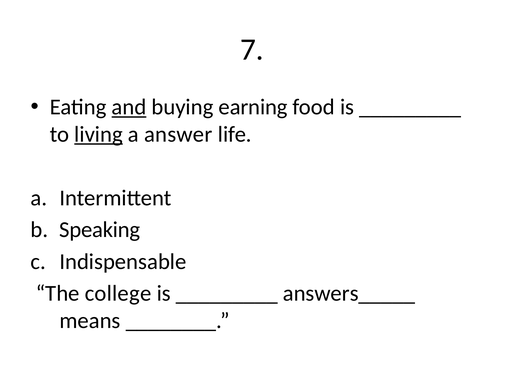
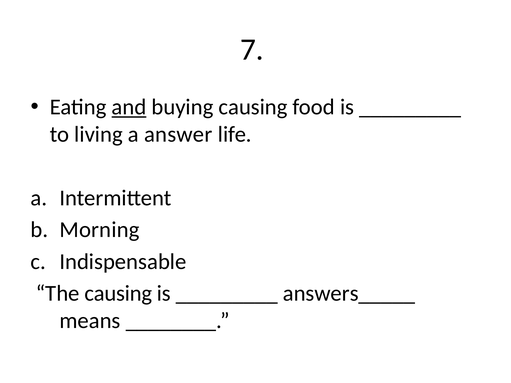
buying earning: earning -> causing (253, 107)
living underline: present -> none (99, 134)
Speaking: Speaking -> Morning (99, 230)
The college: college -> causing (118, 293)
